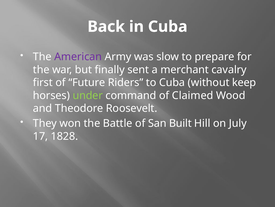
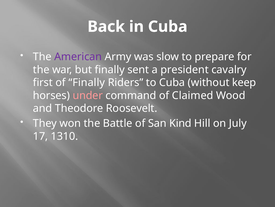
merchant: merchant -> president (185, 69)
of Future: Future -> Finally (87, 82)
under colour: light green -> pink (88, 95)
Built: Built -> Kind (180, 123)
1828: 1828 -> 1310 (64, 136)
